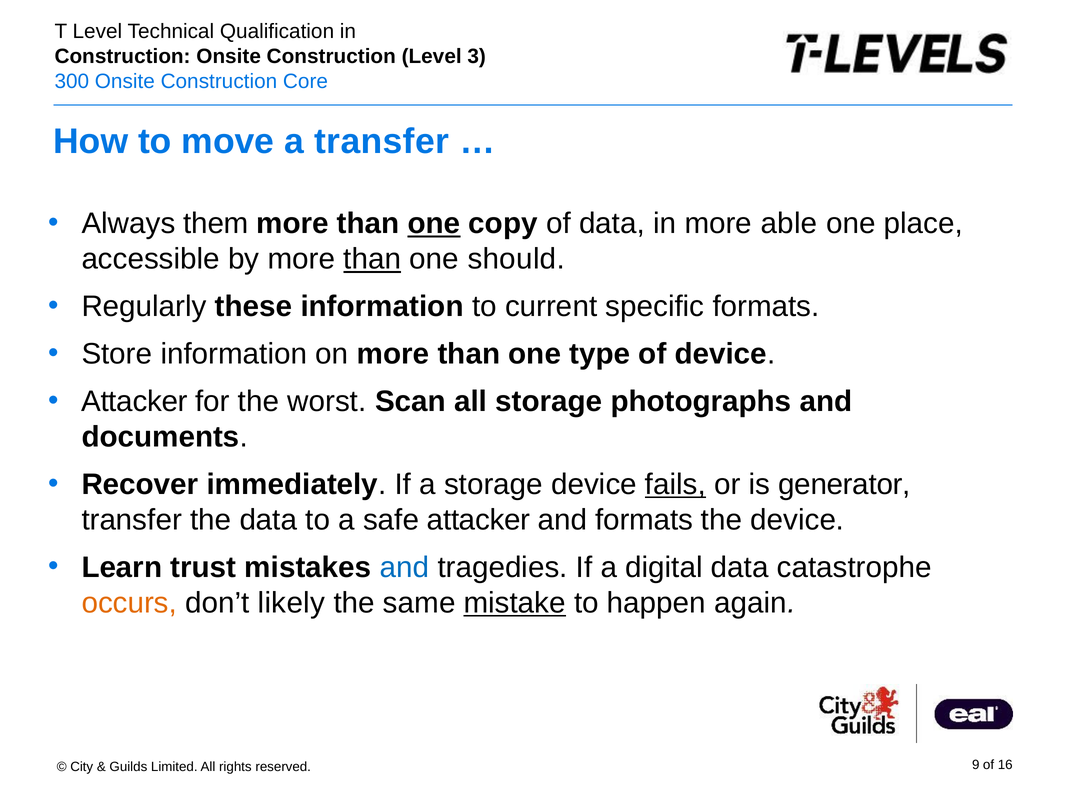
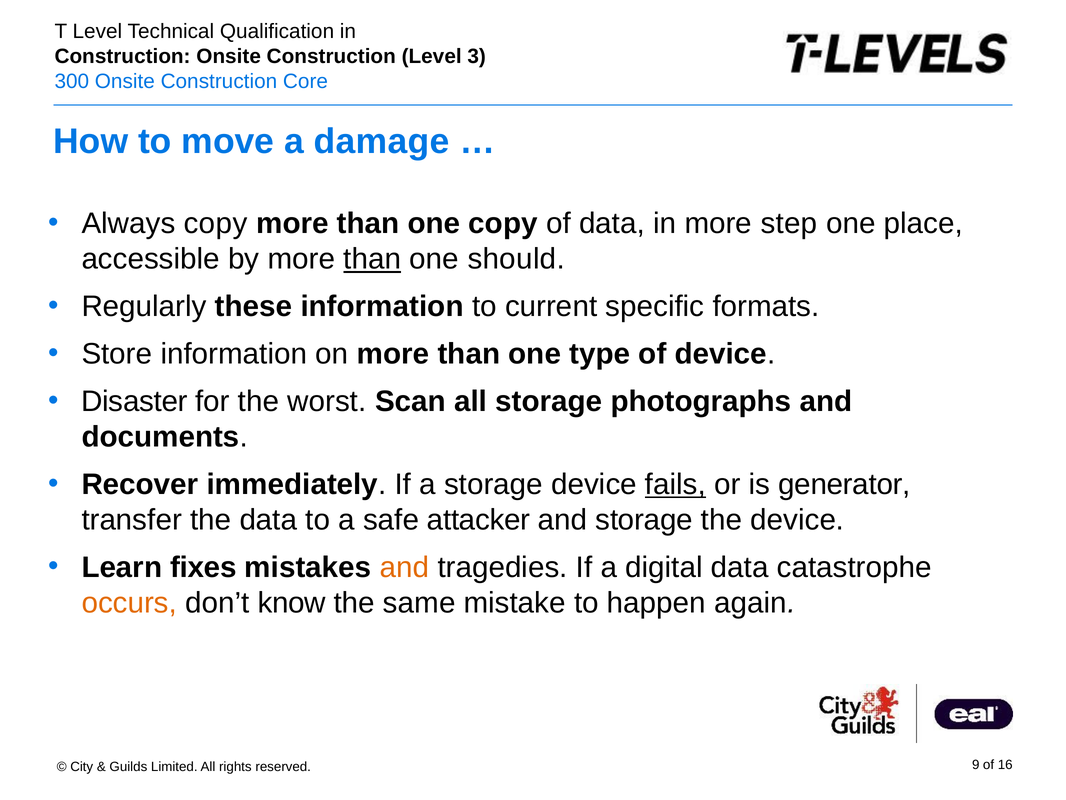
a transfer: transfer -> damage (382, 141)
Always them: them -> copy (216, 223)
one underline: present -> none (434, 223)
able: able -> step (789, 223)
Attacker: Attacker -> Disaster (134, 401)
and formats: formats -> storage (644, 520)
trust: trust -> fixes (203, 567)
and colour: blue -> orange (405, 567)
likely: likely -> know (292, 603)
mistake underline: present -> none (515, 603)
